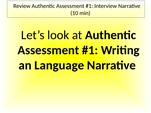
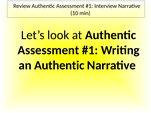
an Language: Language -> Authentic (59, 65)
